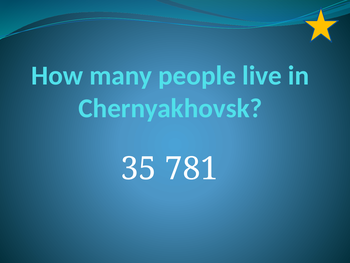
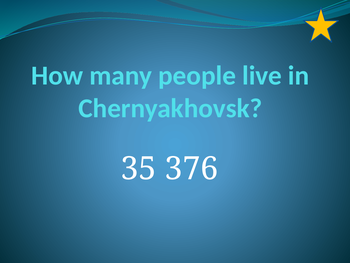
781: 781 -> 376 (192, 168)
